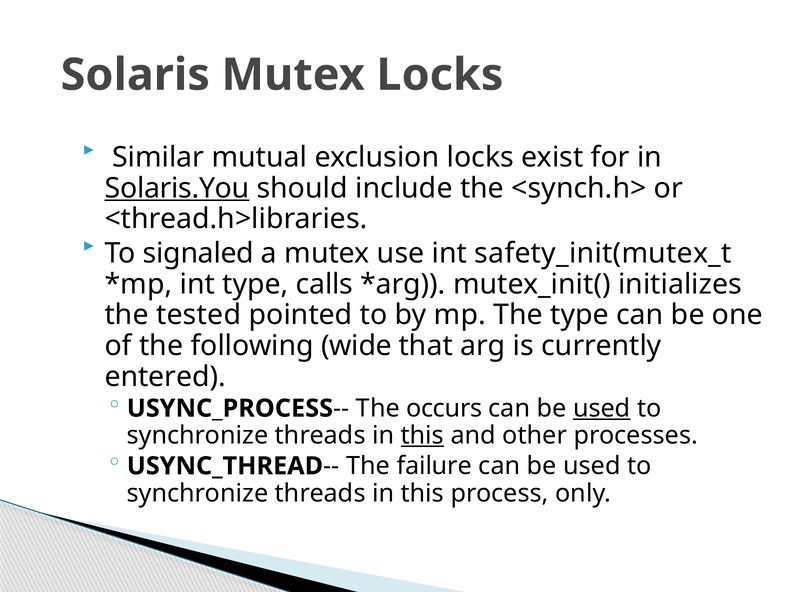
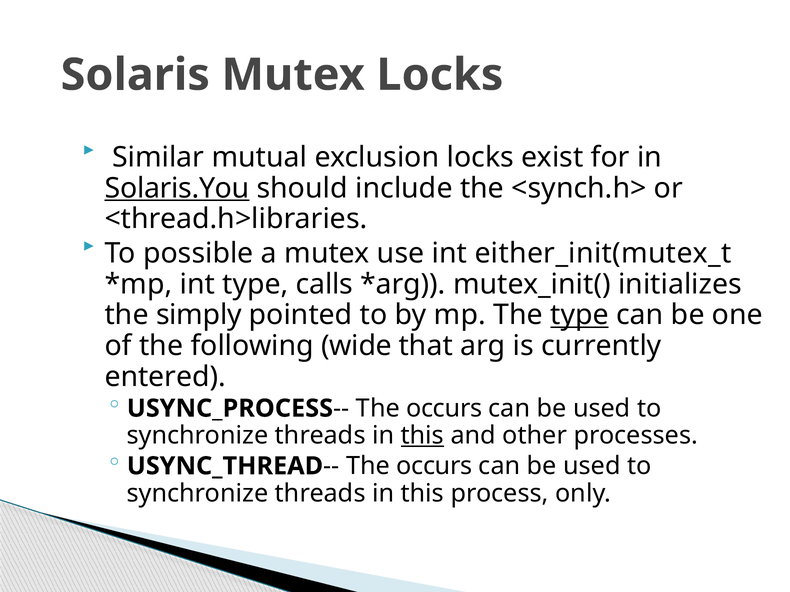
signaled: signaled -> possible (198, 254)
safety_init(mutex_t: safety_init(mutex_t -> either_init(mutex_t (603, 254)
tested: tested -> simply (199, 315)
type underline: none -> present (580, 315)
used underline: present -> none (602, 409)
failure: failure -> occurs (434, 466)
